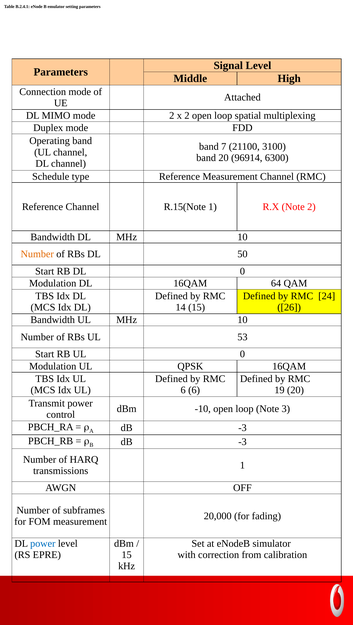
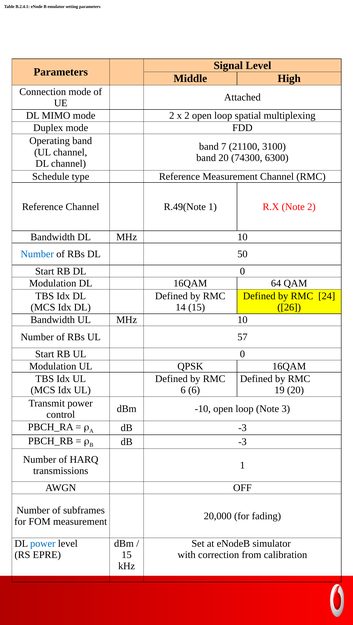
96914: 96914 -> 74300 (247, 158)
R.15(Note: R.15(Note -> R.49(Note (185, 206)
Number colour: orange -> blue (37, 254)
53: 53 -> 57 (242, 336)
